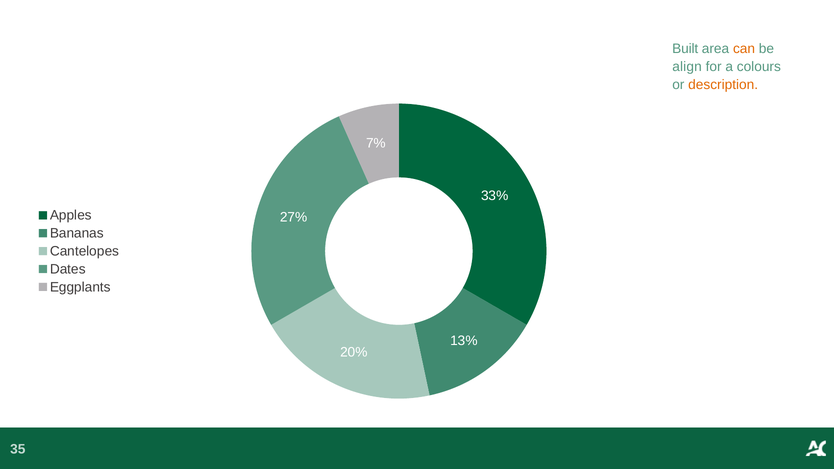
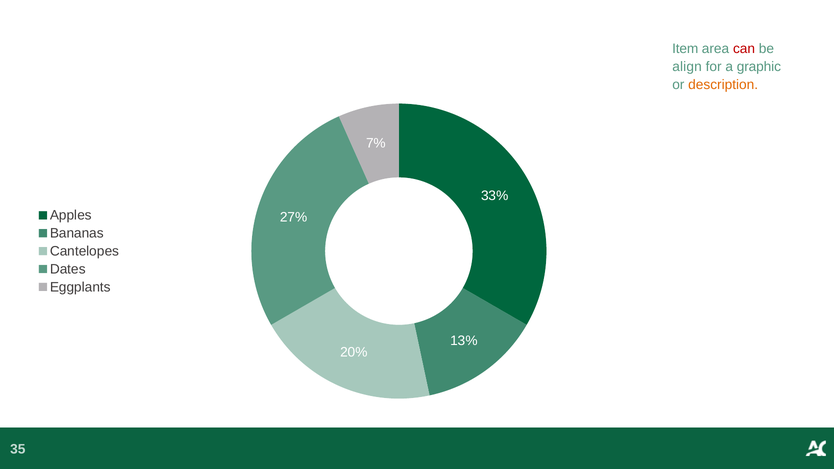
Built: Built -> Item (685, 49)
can colour: orange -> red (744, 49)
colours: colours -> graphic (759, 67)
